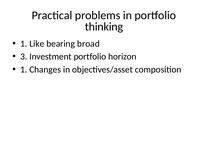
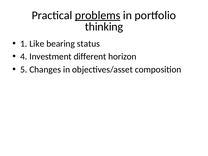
problems underline: none -> present (98, 15)
broad: broad -> status (88, 44)
3: 3 -> 4 (24, 57)
Investment portfolio: portfolio -> different (90, 57)
1: 1 -> 5 (24, 70)
